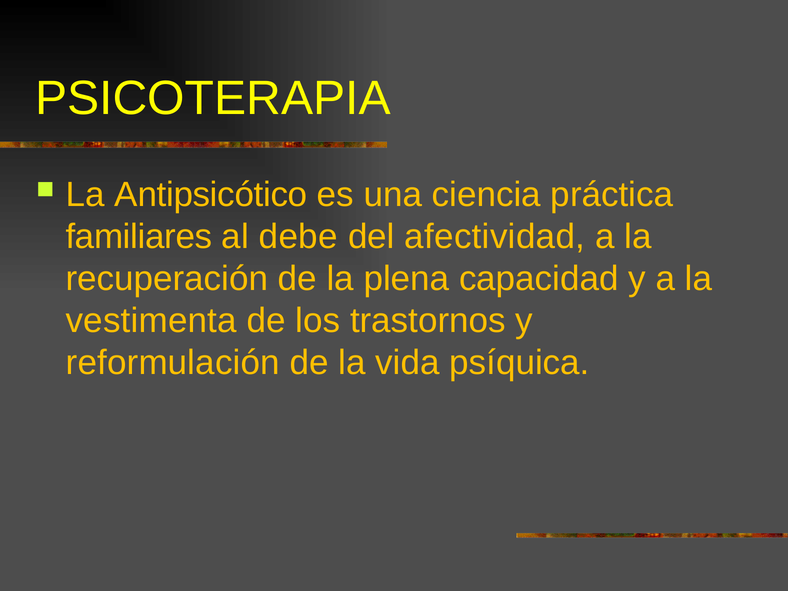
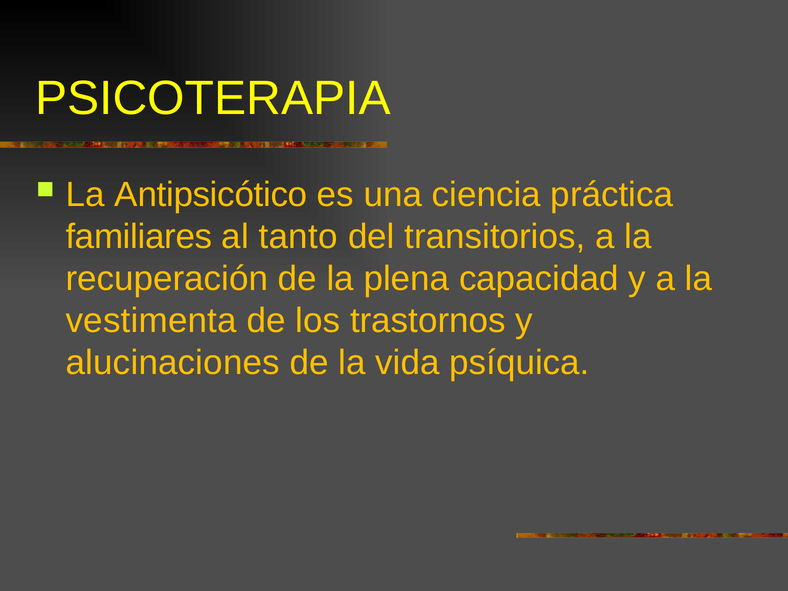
debe: debe -> tanto (298, 237)
afectividad: afectividad -> transitorios (495, 237)
reformulación: reformulación -> alucinaciones (173, 363)
